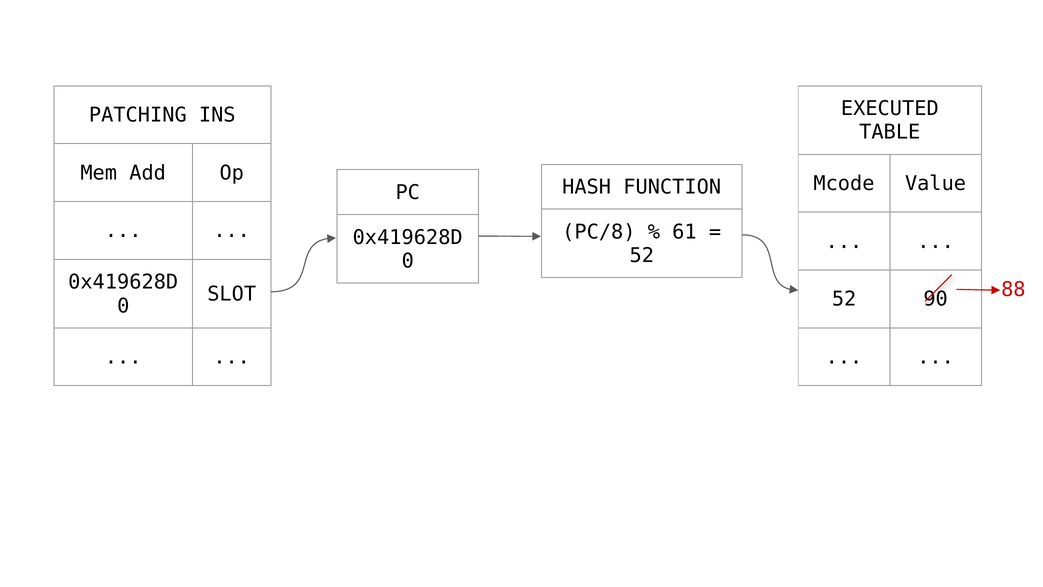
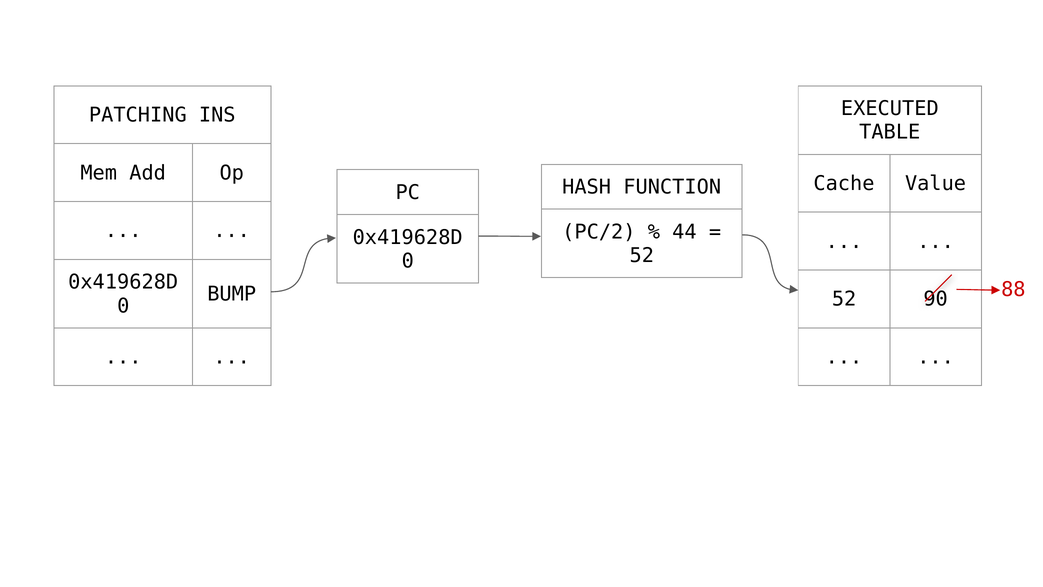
Mcode: Mcode -> Cache (844, 183)
PC/8: PC/8 -> PC/2 (599, 232)
61: 61 -> 44 (684, 232)
SLOT: SLOT -> BUMP (232, 294)
